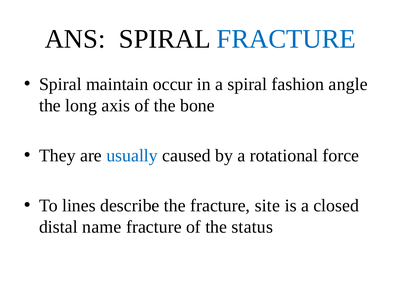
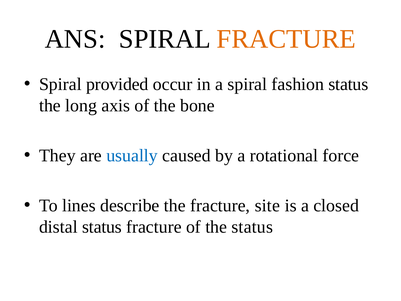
FRACTURE colour: blue -> orange (286, 39)
maintain: maintain -> provided (117, 84)
fashion angle: angle -> status (348, 84)
distal name: name -> status (102, 227)
